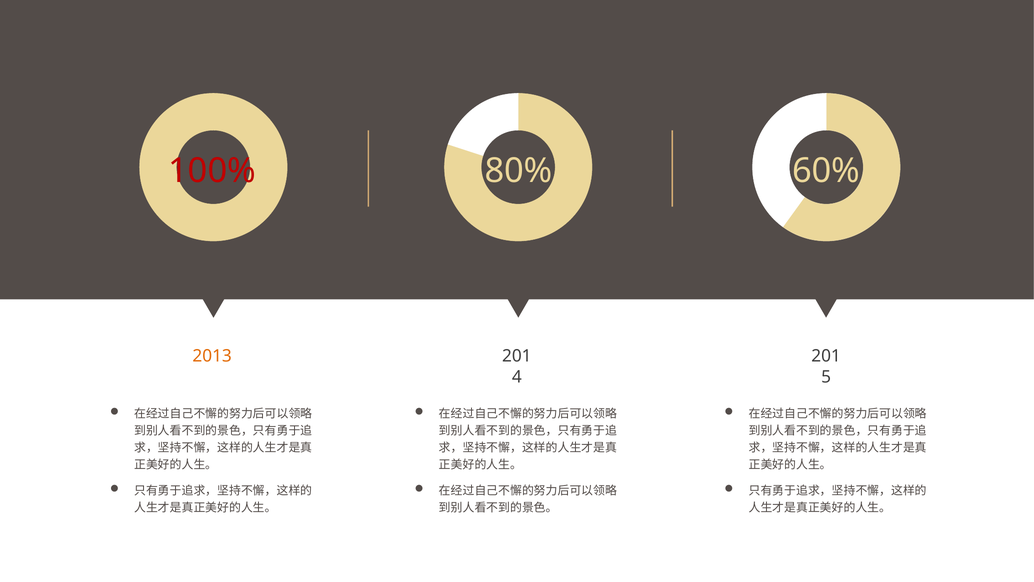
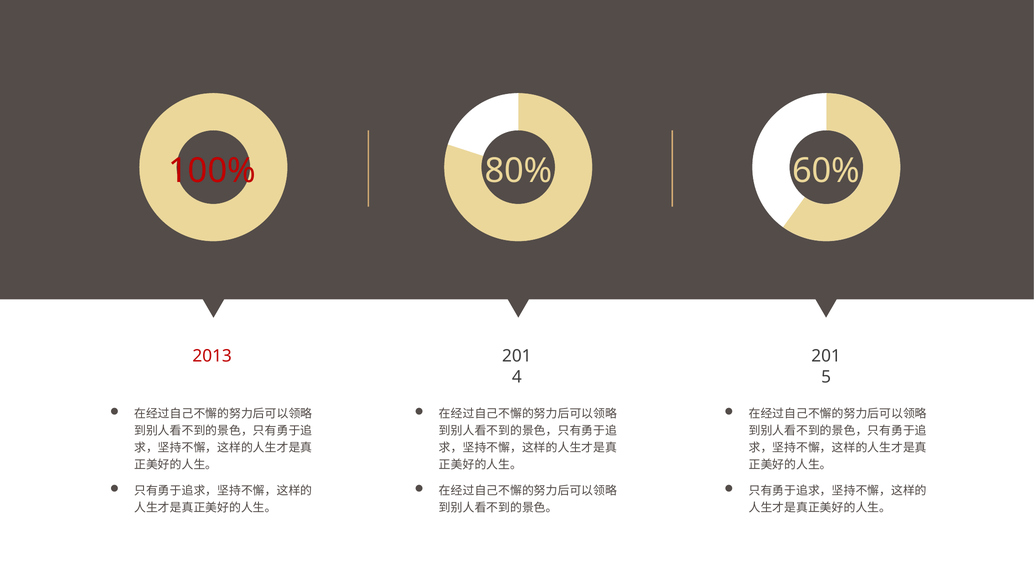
2013 colour: orange -> red (212, 356)
